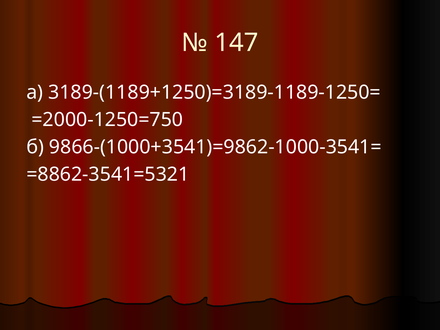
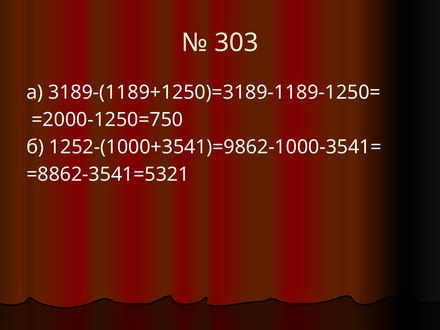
147: 147 -> 303 (236, 43)
9866-(1000+3541)=9862-1000-3541=: 9866-(1000+3541)=9862-1000-3541= -> 1252-(1000+3541)=9862-1000-3541= (215, 147)
